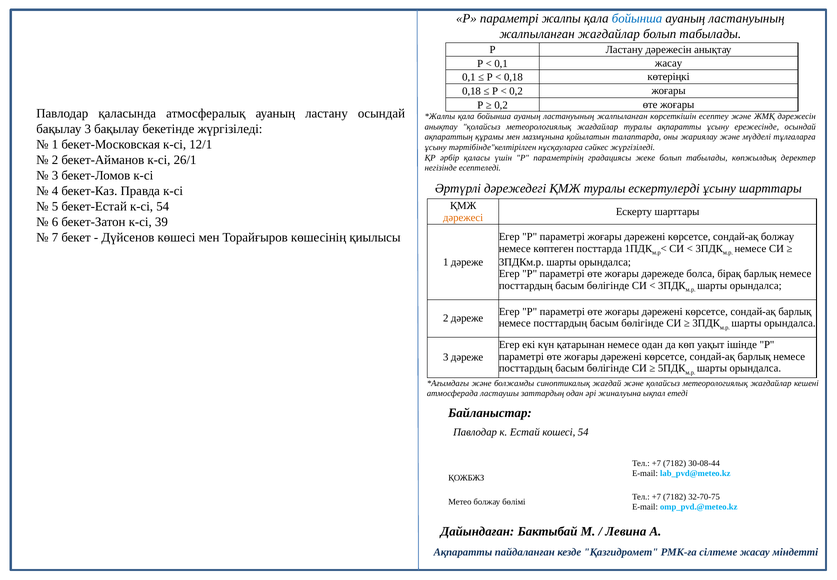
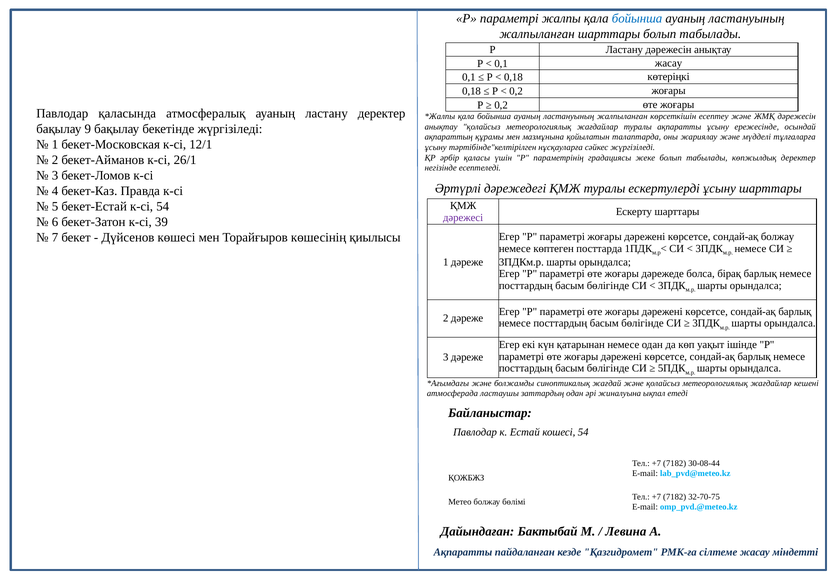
жалпыланған жағдайлар: жағдайлар -> шарттары (609, 34)
ластану осындай: осындай -> деректер (382, 114)
бақылау 3: 3 -> 9 (88, 129)
дәрежесі colour: orange -> purple (463, 217)
